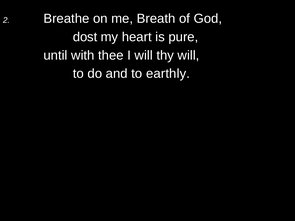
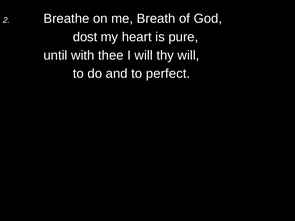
earthly: earthly -> perfect (168, 74)
